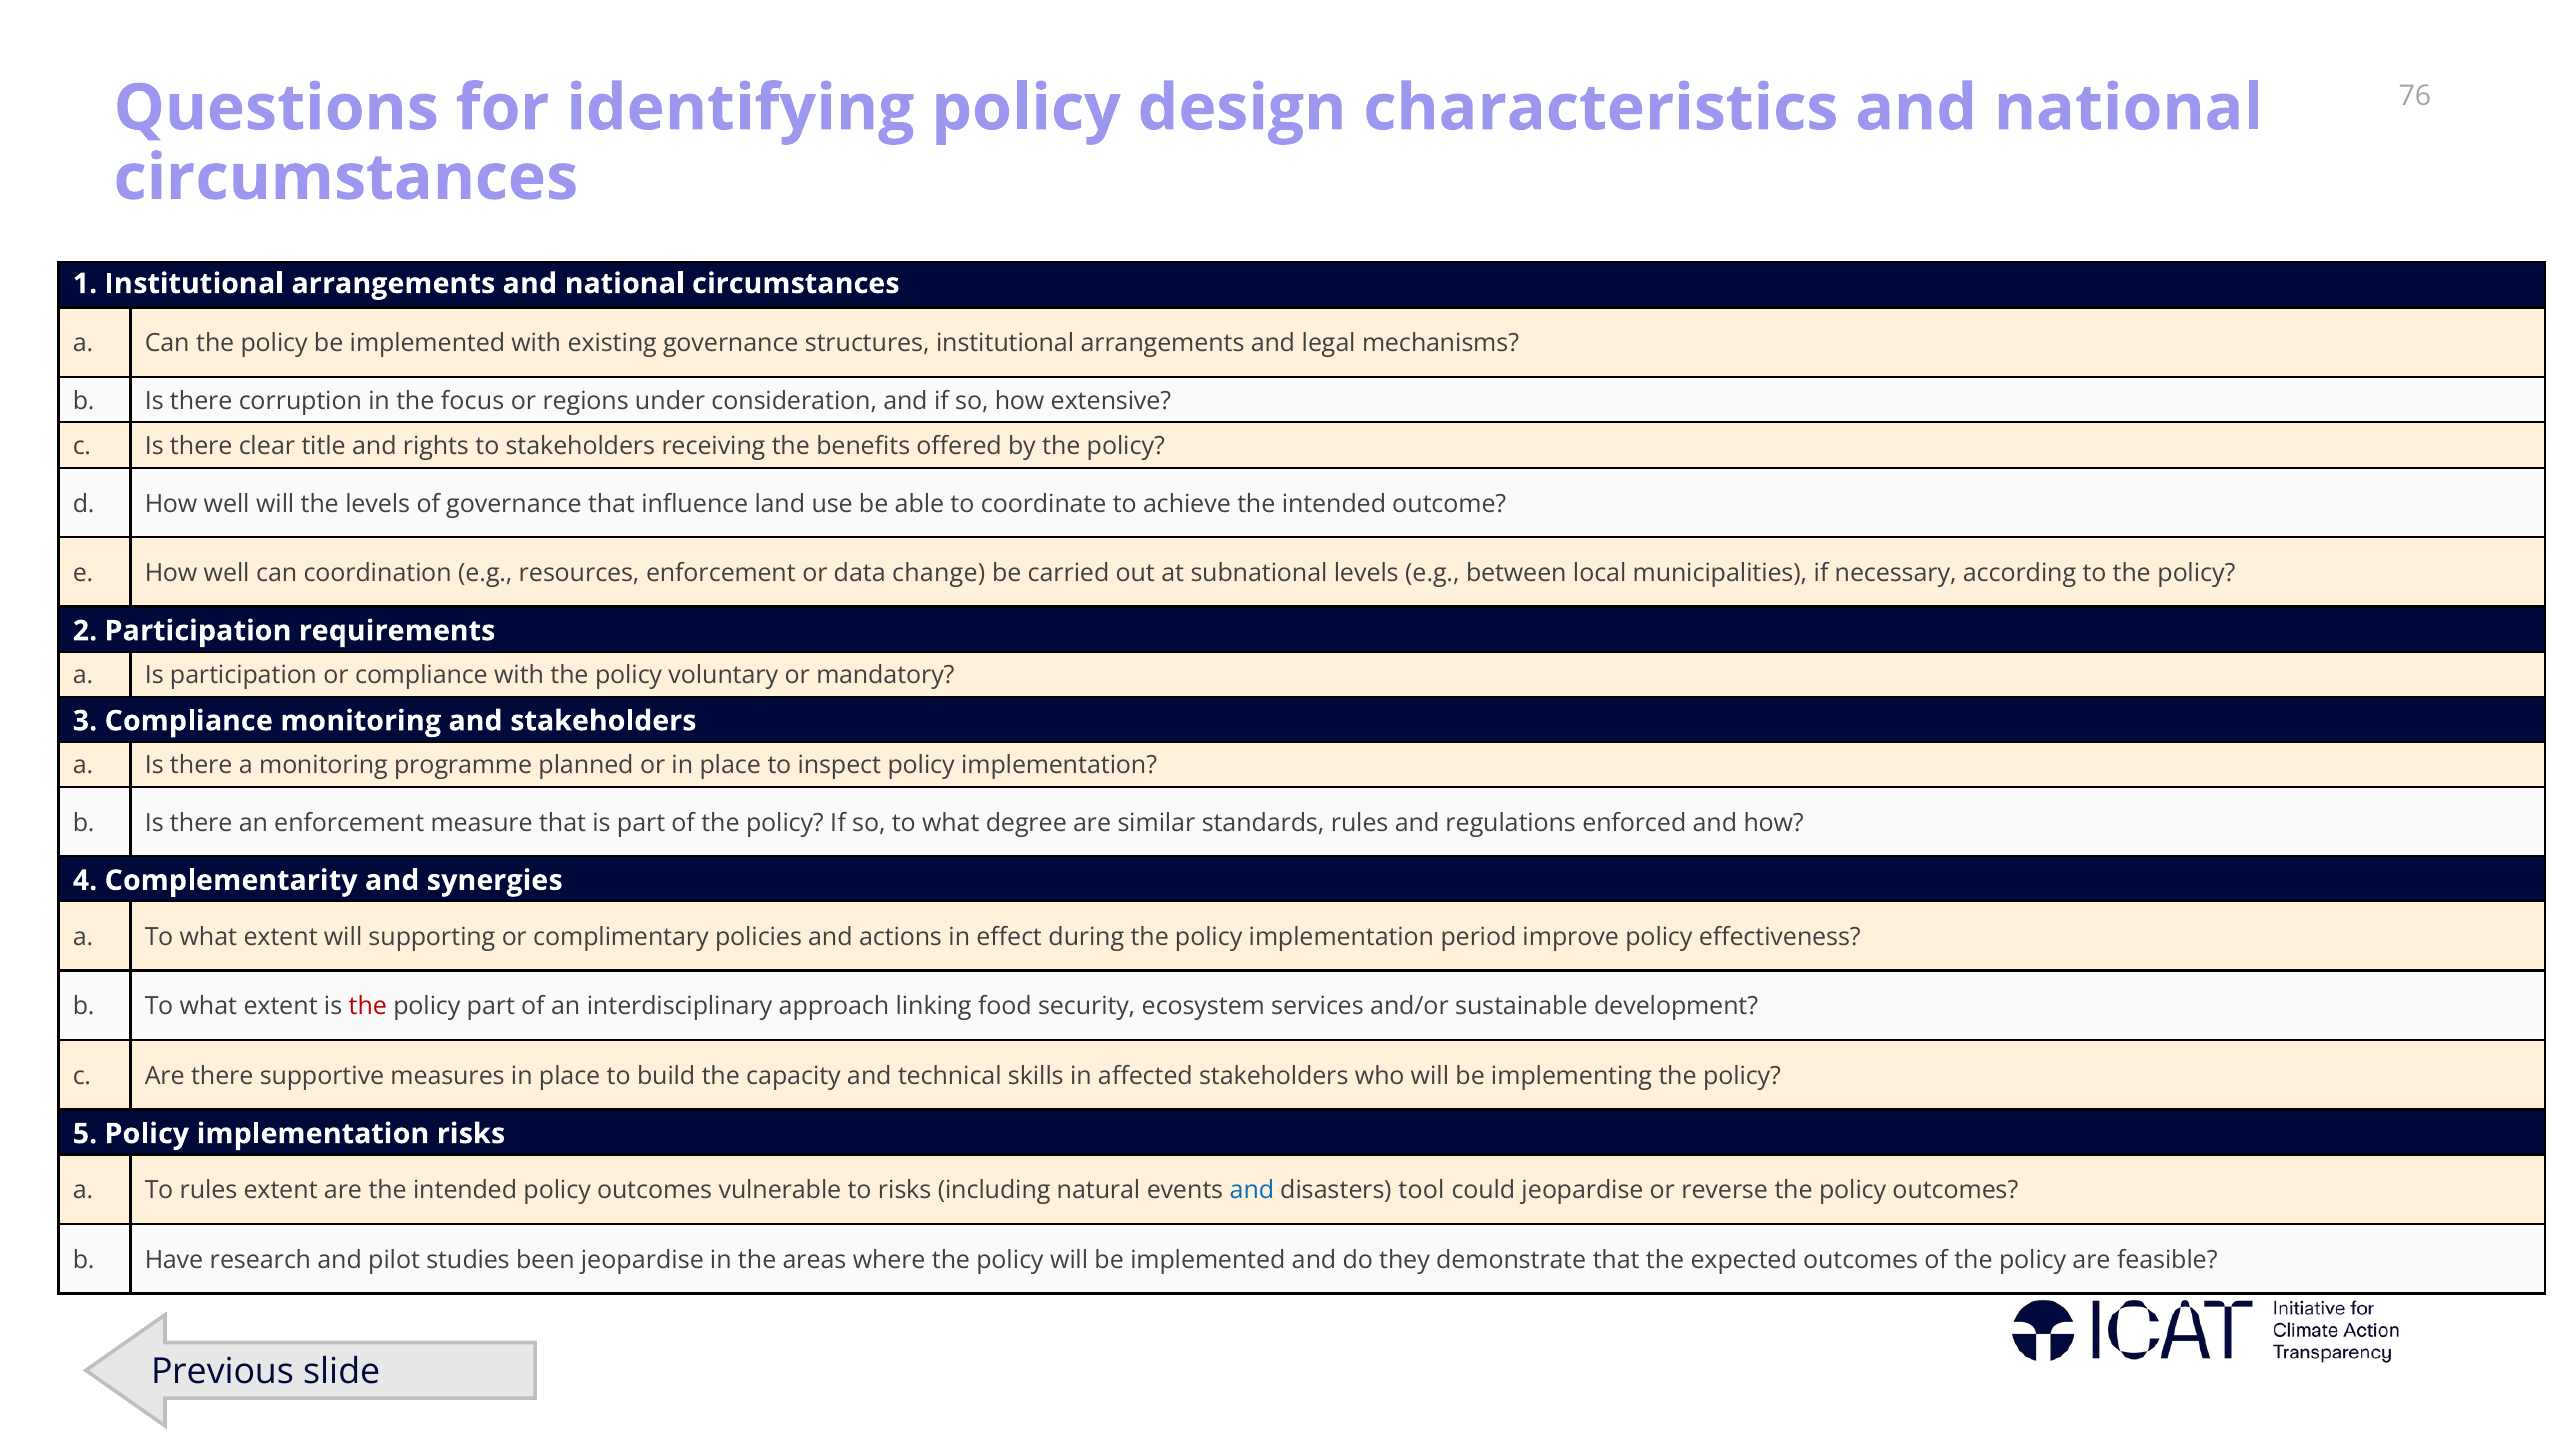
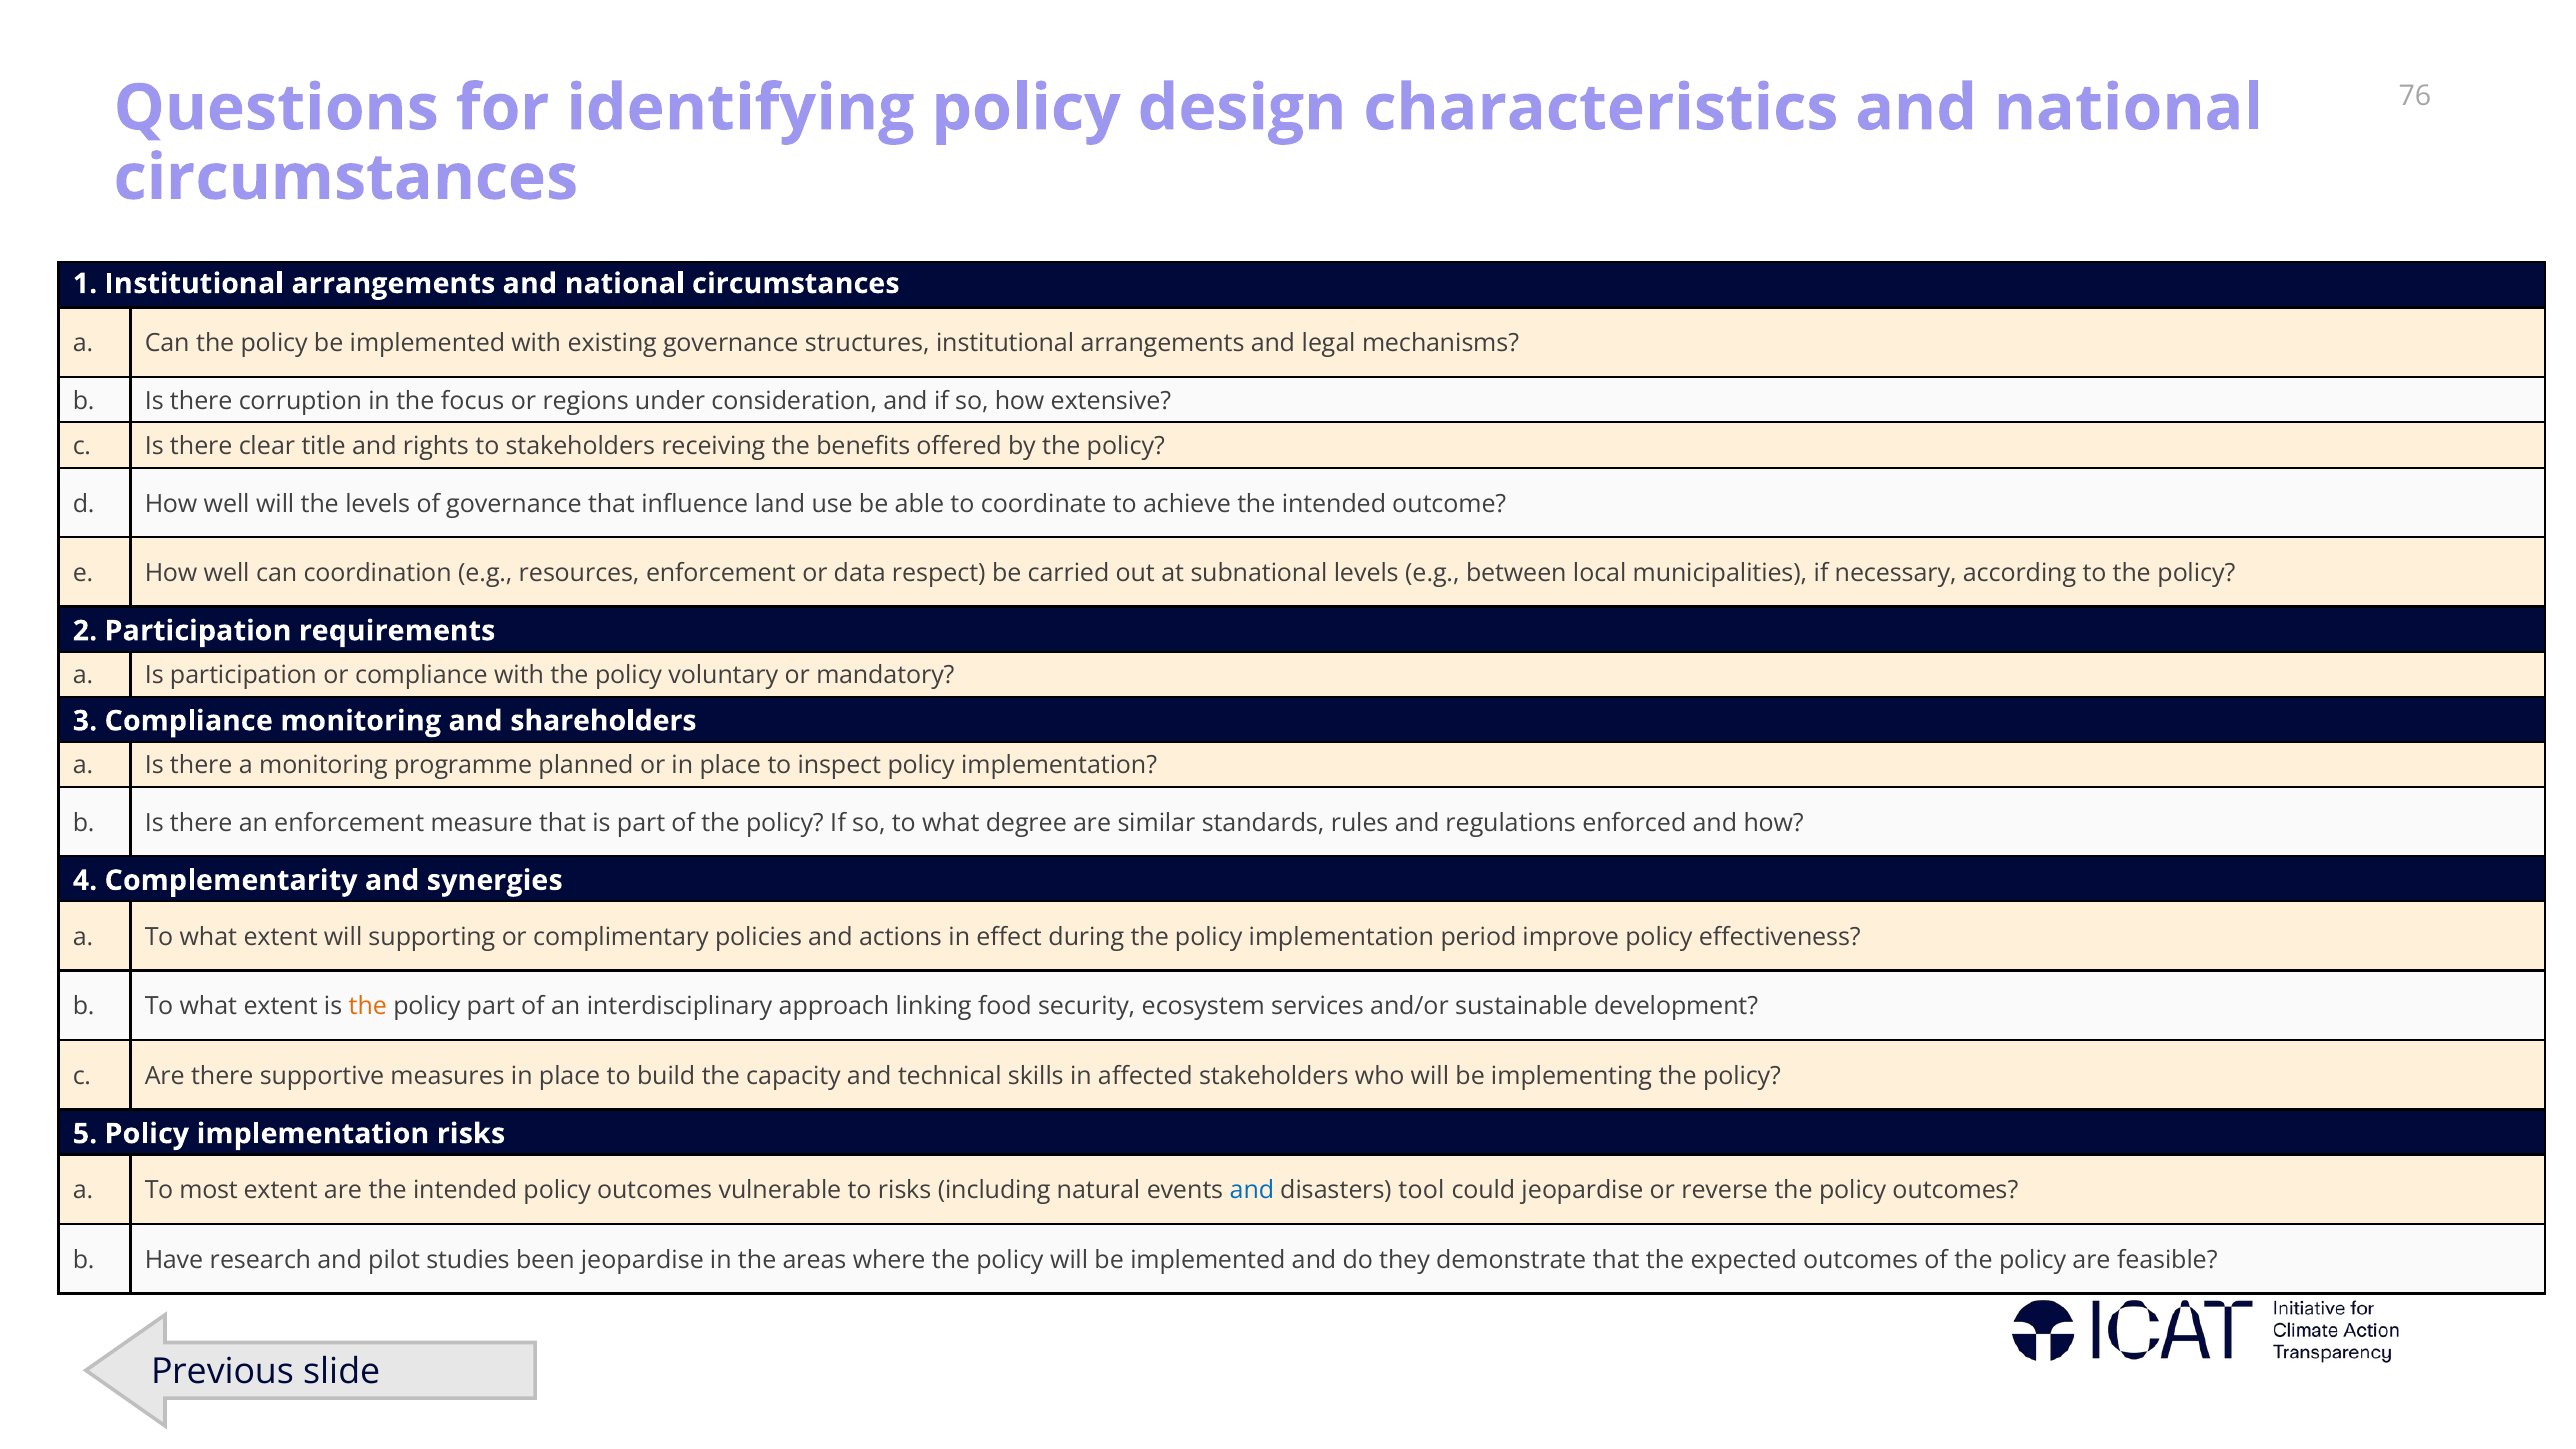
change: change -> respect (939, 573)
and stakeholders: stakeholders -> shareholders (603, 721)
the colour: red -> orange (368, 1007)
To rules: rules -> most (209, 1191)
